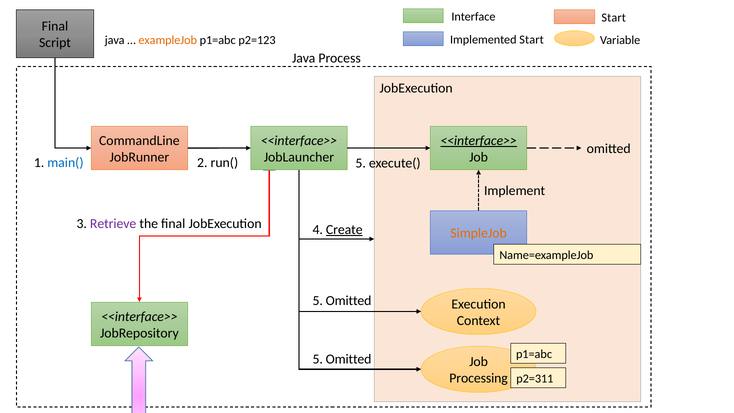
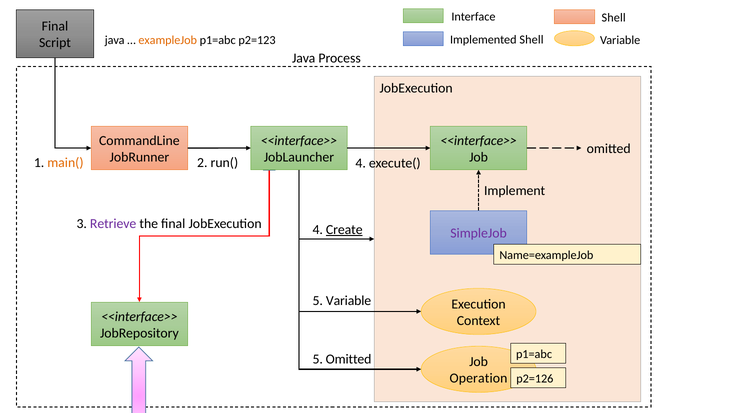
Start: Start -> Shell (614, 18)
Implemented Start: Start -> Shell (532, 40)
<<interface>> underline: present -> none (479, 141)
main( colour: blue -> orange (65, 163)
run( 5: 5 -> 4 (361, 163)
SimpleJob colour: orange -> purple (479, 233)
Omitted: Omitted -> Variable (349, 300)
Processing: Processing -> Operation (478, 378)
p2=311: p2=311 -> p2=126 (535, 379)
